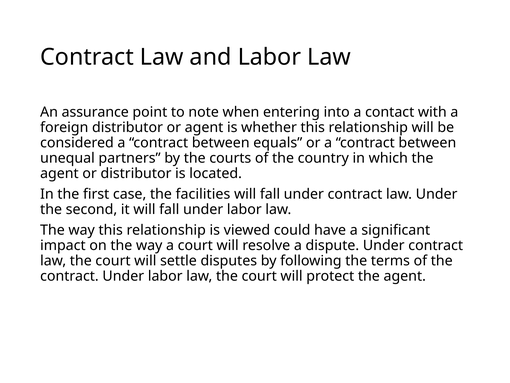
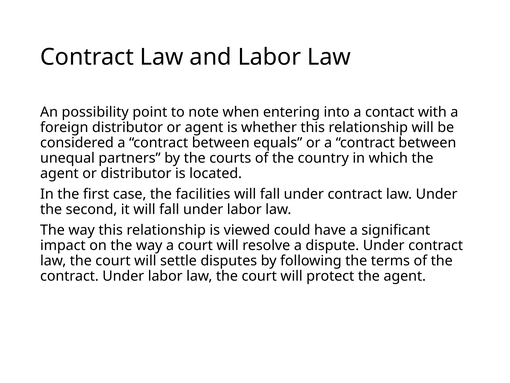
assurance: assurance -> possibility (95, 112)
